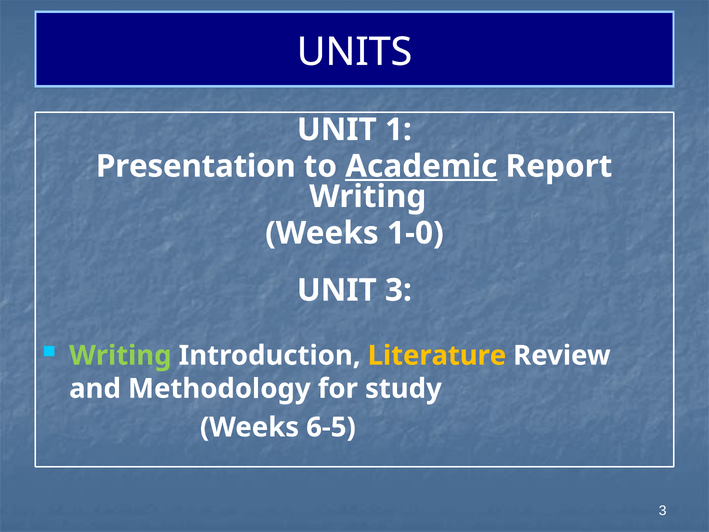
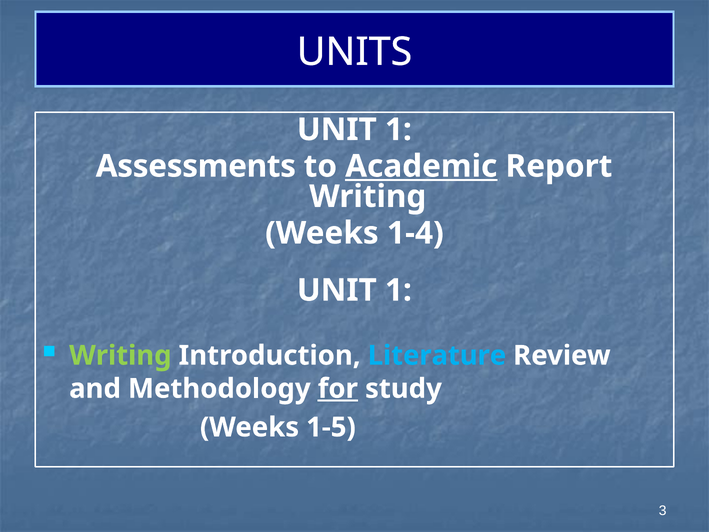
Presentation: Presentation -> Assessments (196, 166)
1-0: 1-0 -> 1-4 (415, 233)
3: 3 -> 1 (398, 290)
Literature colour: yellow -> light blue (437, 355)
for underline: none -> present (338, 388)
6-5: 6-5 -> 1-5 (331, 427)
